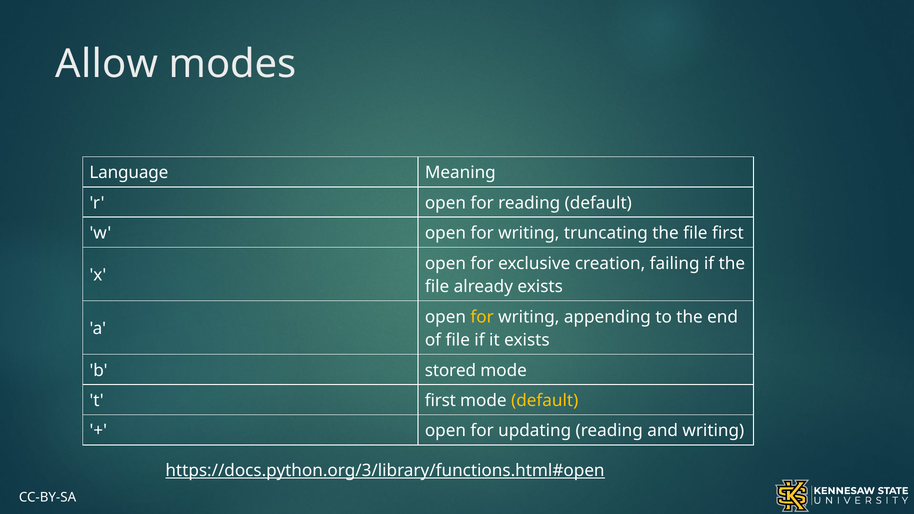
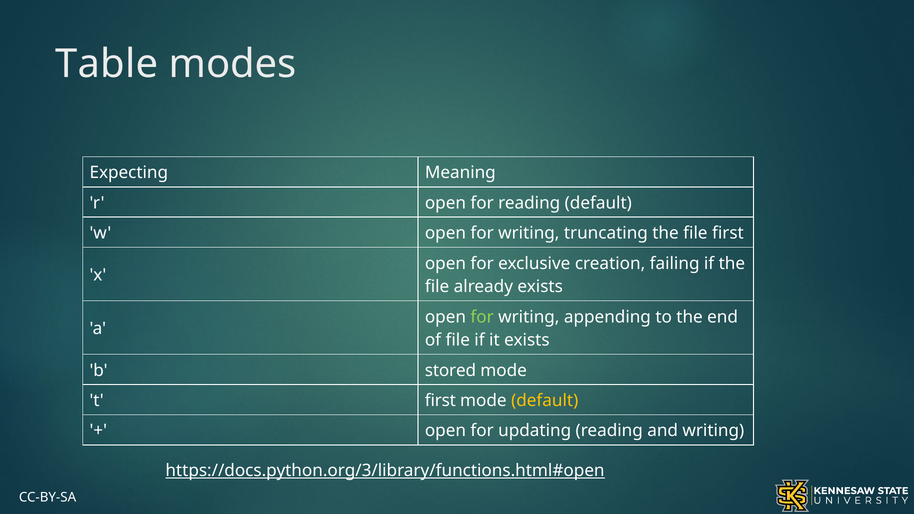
Allow: Allow -> Table (107, 64)
Language: Language -> Expecting (129, 173)
for colour: yellow -> light green (482, 317)
